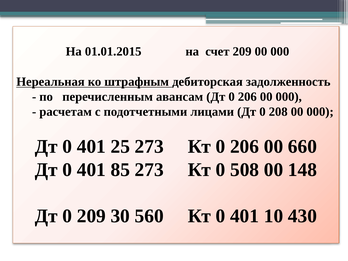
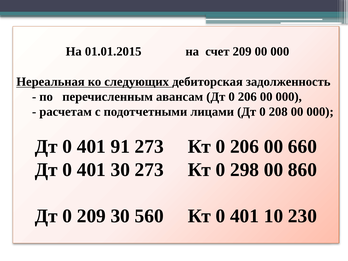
штрафным: штрафным -> следующих (137, 82)
25: 25 -> 91 (120, 147)
401 85: 85 -> 30 (120, 170)
508: 508 -> 298 (245, 170)
148: 148 -> 860 (302, 170)
430: 430 -> 230 (302, 216)
